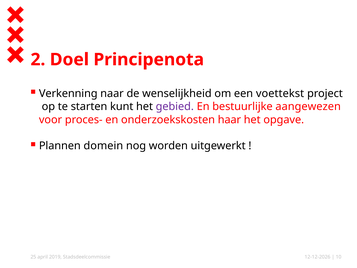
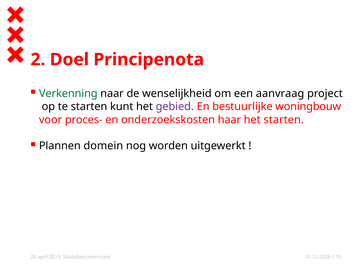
Verkenning colour: black -> green (68, 93)
voettekst: voettekst -> aanvraag (280, 93)
aangewezen: aangewezen -> woningbouw (308, 106)
het opgave: opgave -> starten (284, 120)
